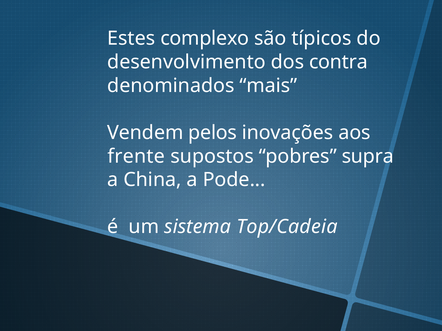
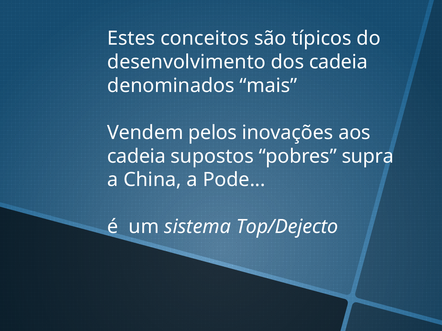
complexo: complexo -> conceitos (205, 39)
dos contra: contra -> cadeia (338, 62)
frente: frente -> cadeia (136, 156)
Top/Cadeia: Top/Cadeia -> Top/Dejecto (287, 227)
